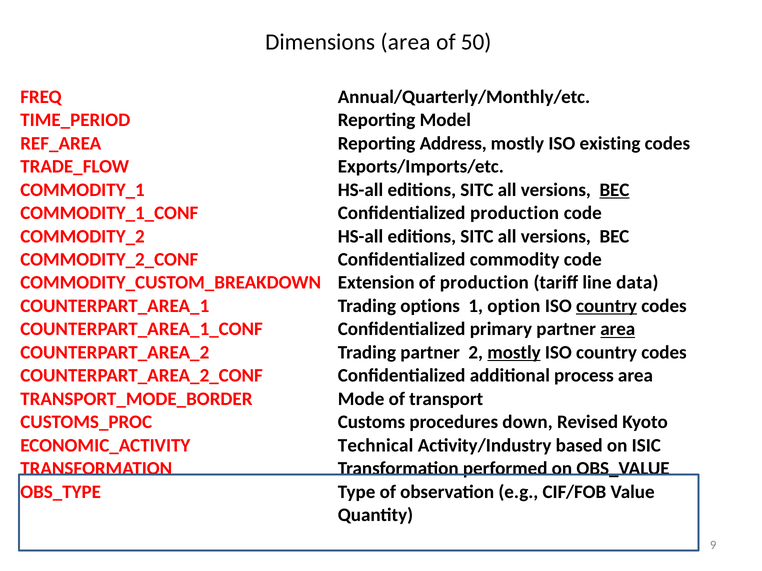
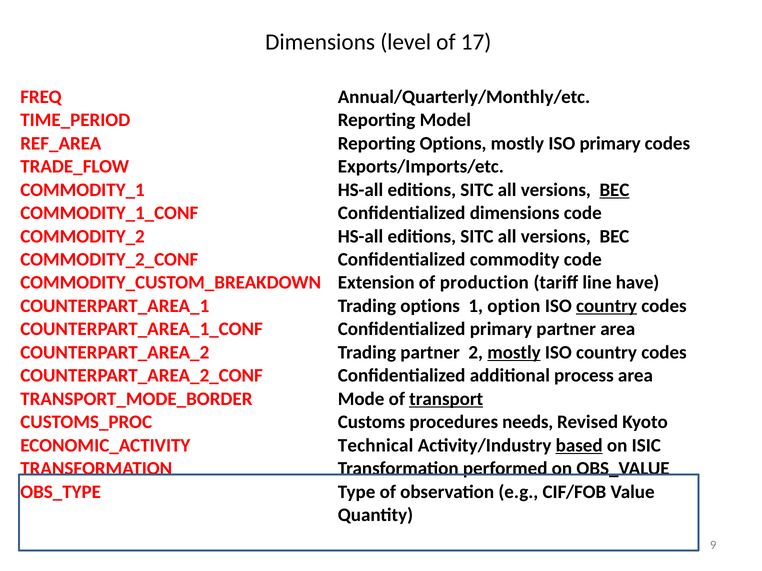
Dimensions area: area -> level (406, 42)
50: 50 -> 17 (476, 42)
Reporting Address: Address -> Options (453, 143)
ISO existing: existing -> primary (610, 143)
Confidentialized production: production -> dimensions (515, 213)
data: data -> have (638, 283)
area underline: present -> none (618, 329)
transport underline: none -> present (446, 399)
down: down -> needs (528, 422)
based underline: none -> present (579, 446)
